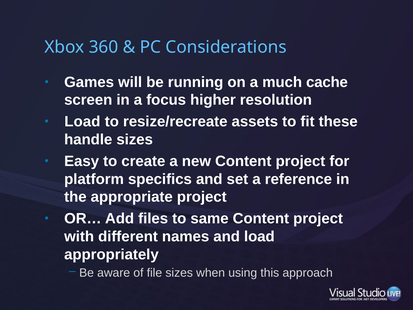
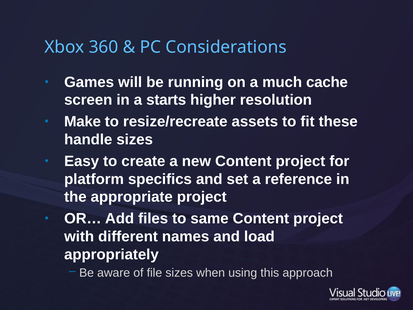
focus: focus -> starts (166, 100)
Load: Load -> Make (83, 122)
